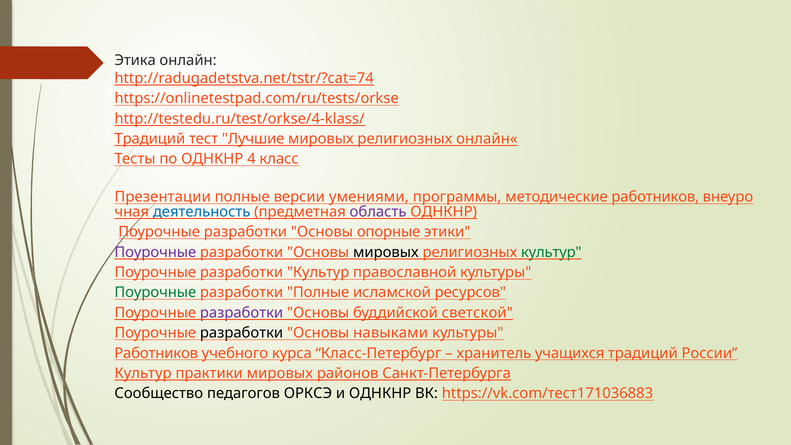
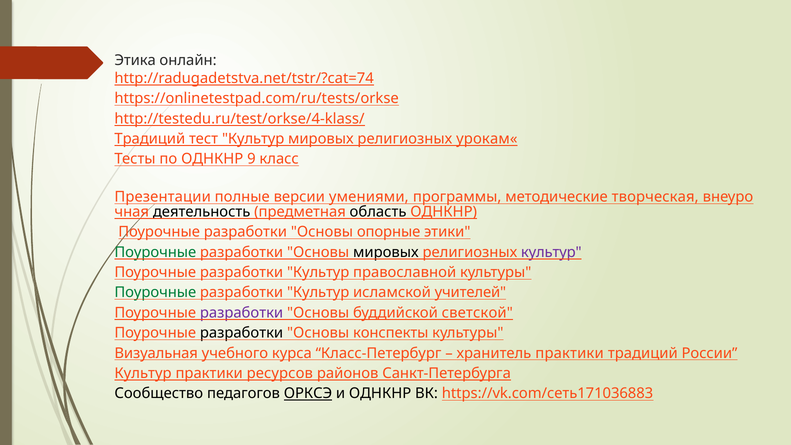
тест Лучшие: Лучшие -> Культур (253, 139)
онлайн«: онлайн« -> урокам« (487, 139)
4: 4 -> 9 (251, 159)
методические работников: работников -> творческая (655, 197)
деятельность colour: blue -> black (202, 212)
область colour: purple -> black (378, 212)
Поурочные colour: purple -> green (155, 252)
культур colour: green -> purple (551, 252)
Полные: Полные -> Культур (318, 293)
ресурсов: ресурсов -> учителей (470, 293)
навыками: навыками -> конспекты (391, 333)
Работников: Работников -> Визуальная (156, 353)
хранитель учащихся: учащихся -> практики (570, 353)
практики мировых: мировых -> ресурсов (280, 373)
ОРКСЭ underline: none -> present (308, 393)
https://vk.com/тест171036883: https://vk.com/тест171036883 -> https://vk.com/сеть171036883 (548, 393)
